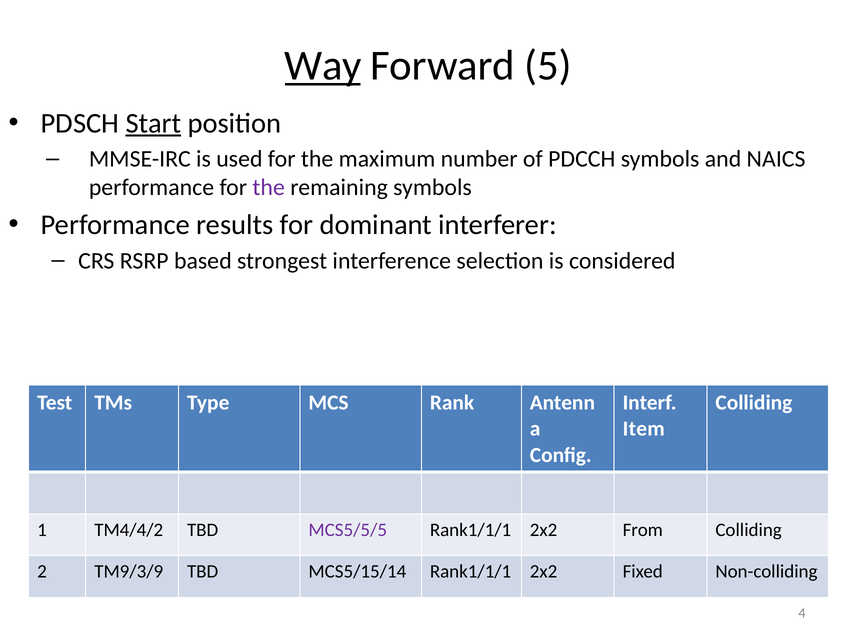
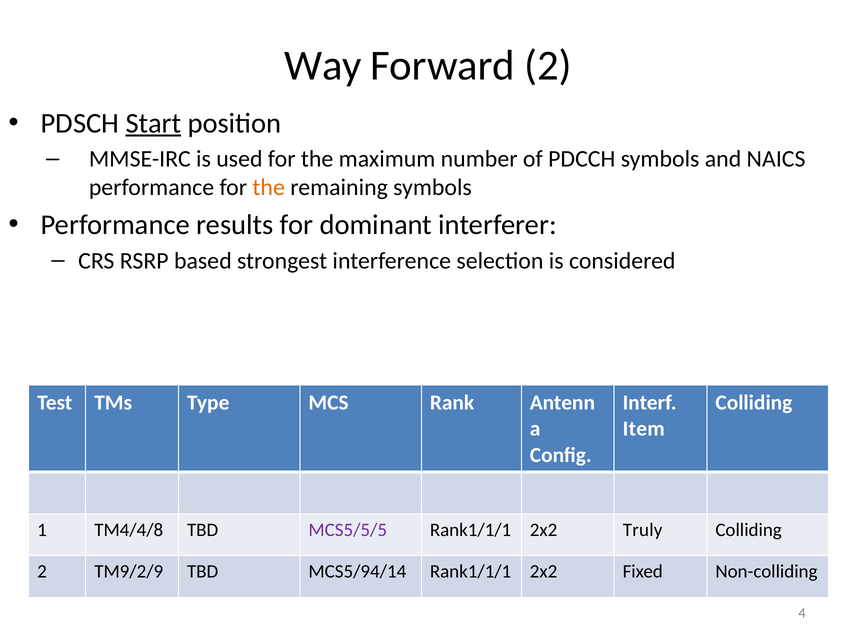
Way underline: present -> none (323, 66)
Forward 5: 5 -> 2 (548, 66)
the colour: purple -> orange (269, 188)
TM4/4/2: TM4/4/2 -> TM4/4/8 (129, 531)
From: From -> Truly (643, 531)
TM9/3/9: TM9/3/9 -> TM9/2/9 (129, 572)
MCS5/15/14: MCS5/15/14 -> MCS5/94/14 (357, 572)
